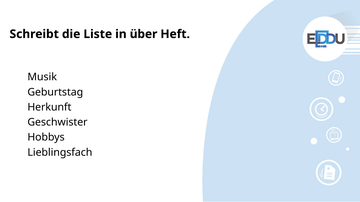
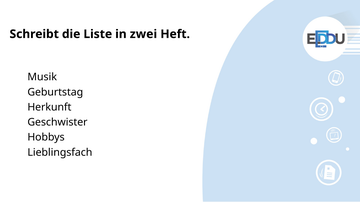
über: über -> zwei (143, 34)
